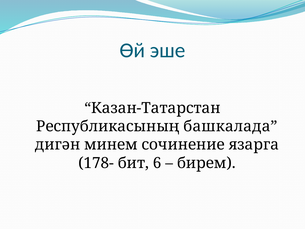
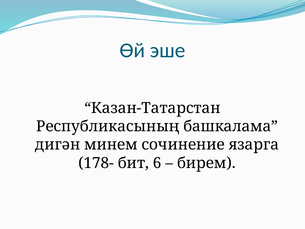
башкалада: башкалада -> башкалама (231, 126)
